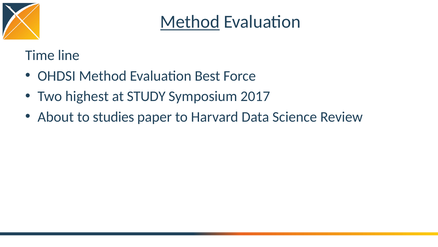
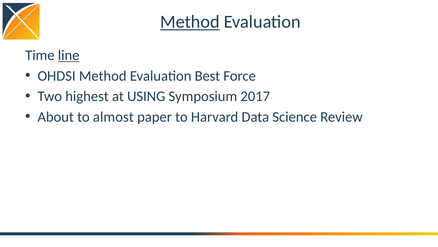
line underline: none -> present (69, 55)
STUDY: STUDY -> USING (146, 96)
studies: studies -> almost (113, 117)
